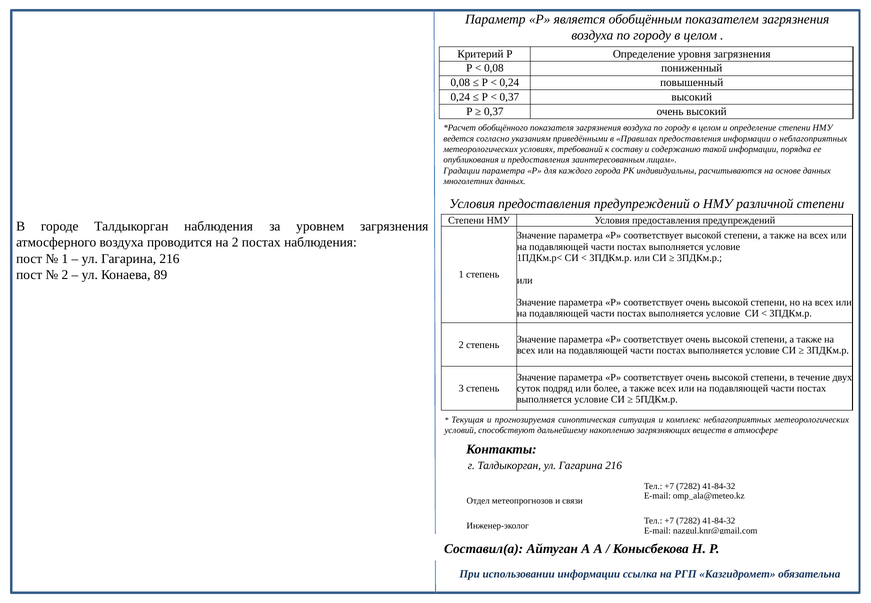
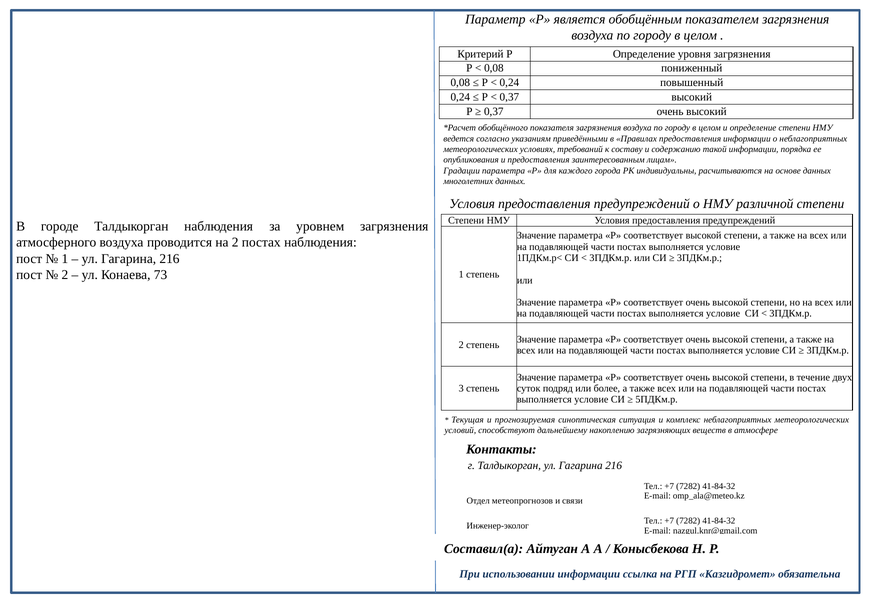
89: 89 -> 73 (161, 275)
